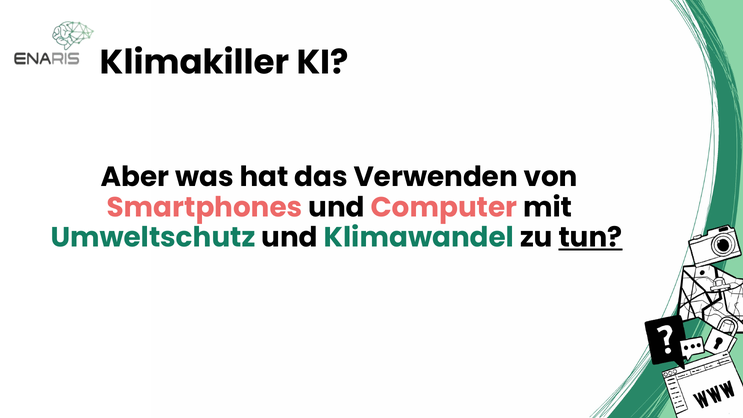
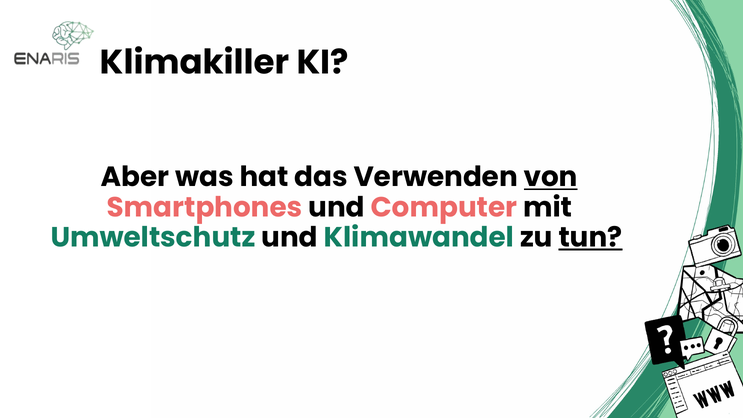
von underline: none -> present (551, 177)
